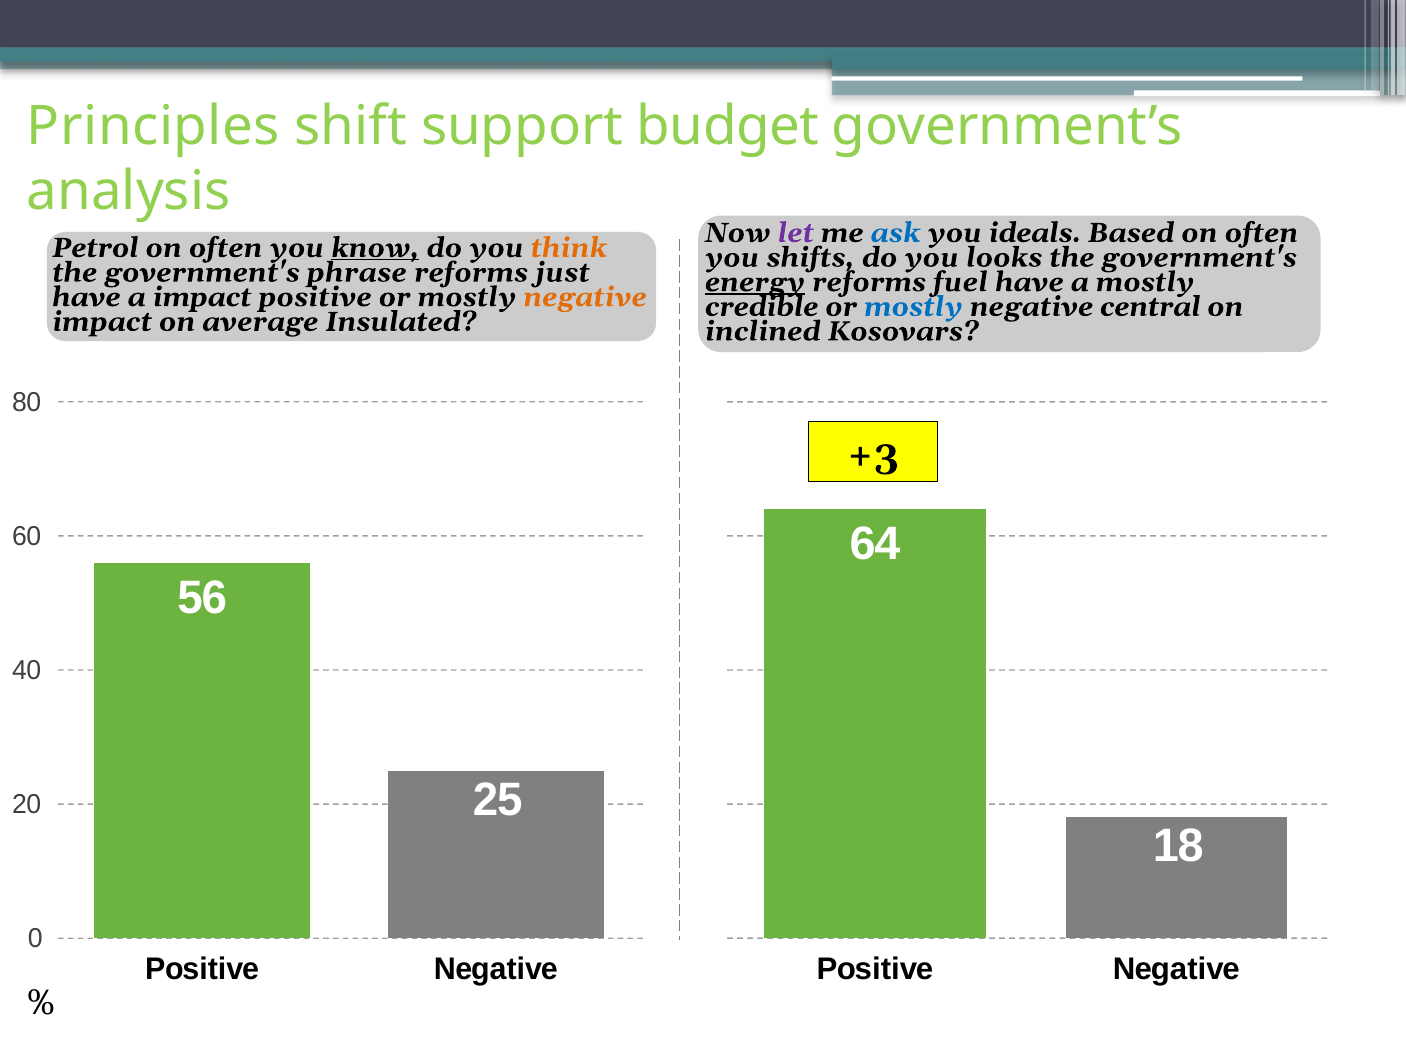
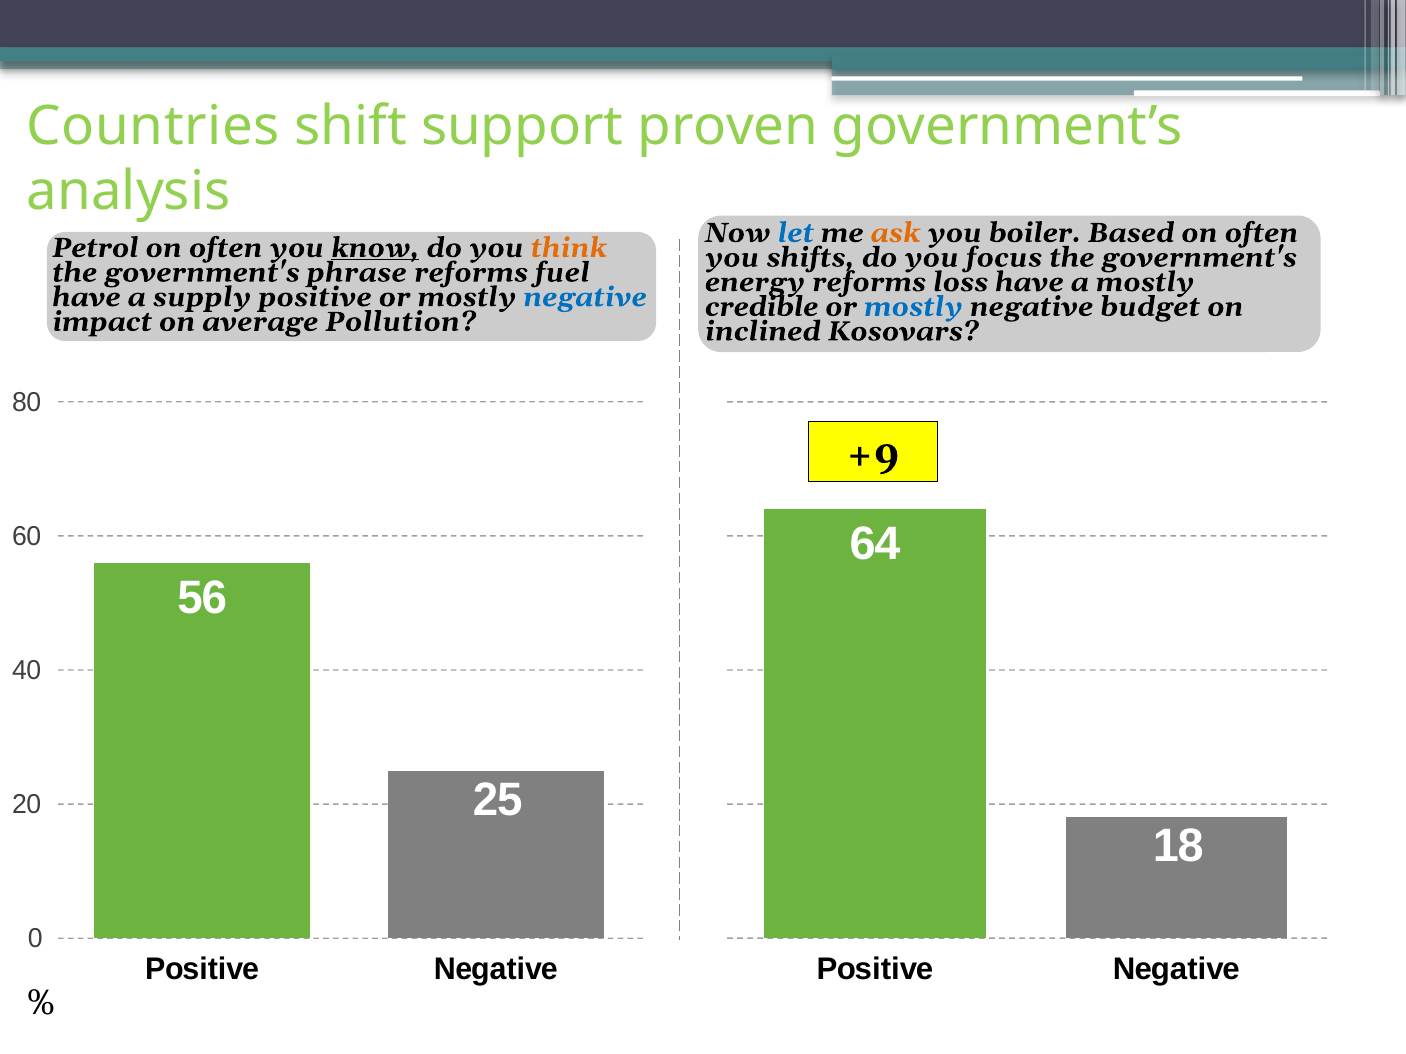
Principles: Principles -> Countries (153, 126)
budget: budget -> proven (728, 126)
let colour: purple -> blue (796, 233)
ask colour: blue -> orange (895, 233)
ideals: ideals -> boiler (1035, 233)
looks: looks -> focus (1004, 258)
just: just -> fuel (562, 273)
energy underline: present -> none (755, 282)
fuel: fuel -> loss (961, 282)
a impact: impact -> supply (202, 297)
negative colour: orange -> blue (585, 297)
central: central -> budget (1150, 307)
Insulated: Insulated -> Pollution (400, 322)
+3: +3 -> +9 (873, 454)
